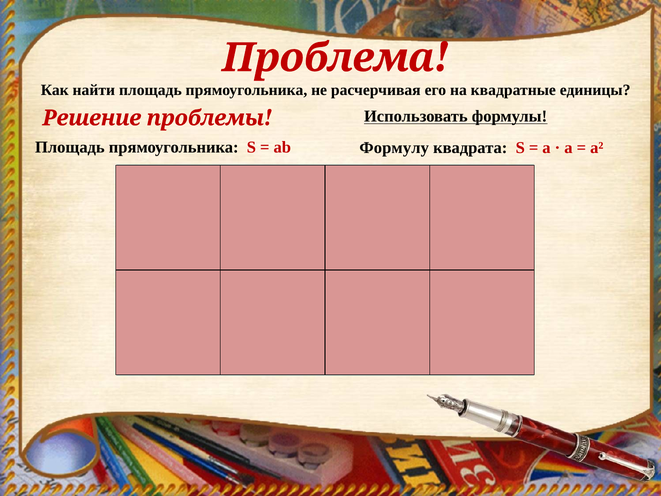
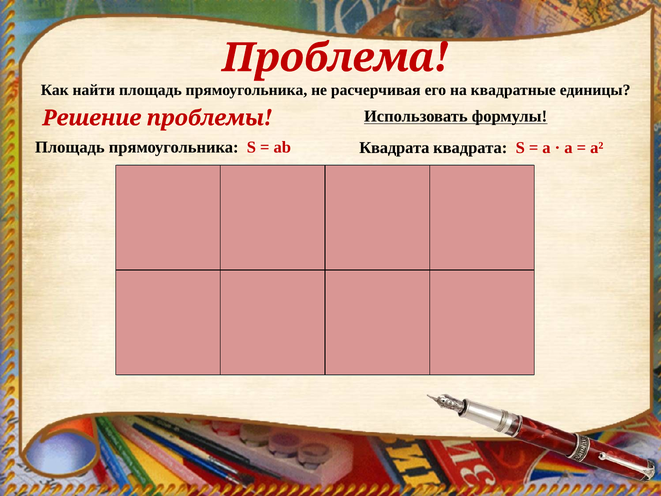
ab Формулу: Формулу -> Квадрата (394, 148)
